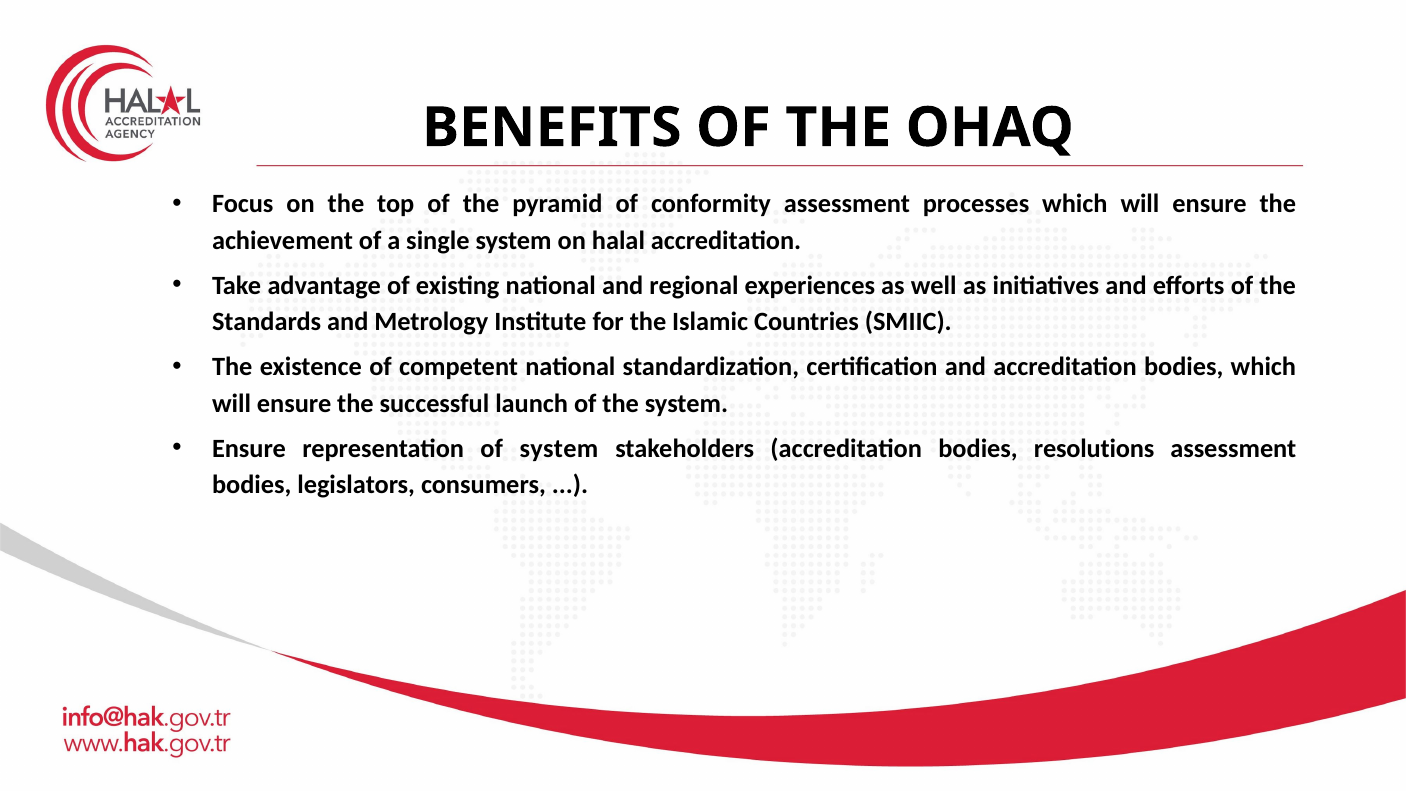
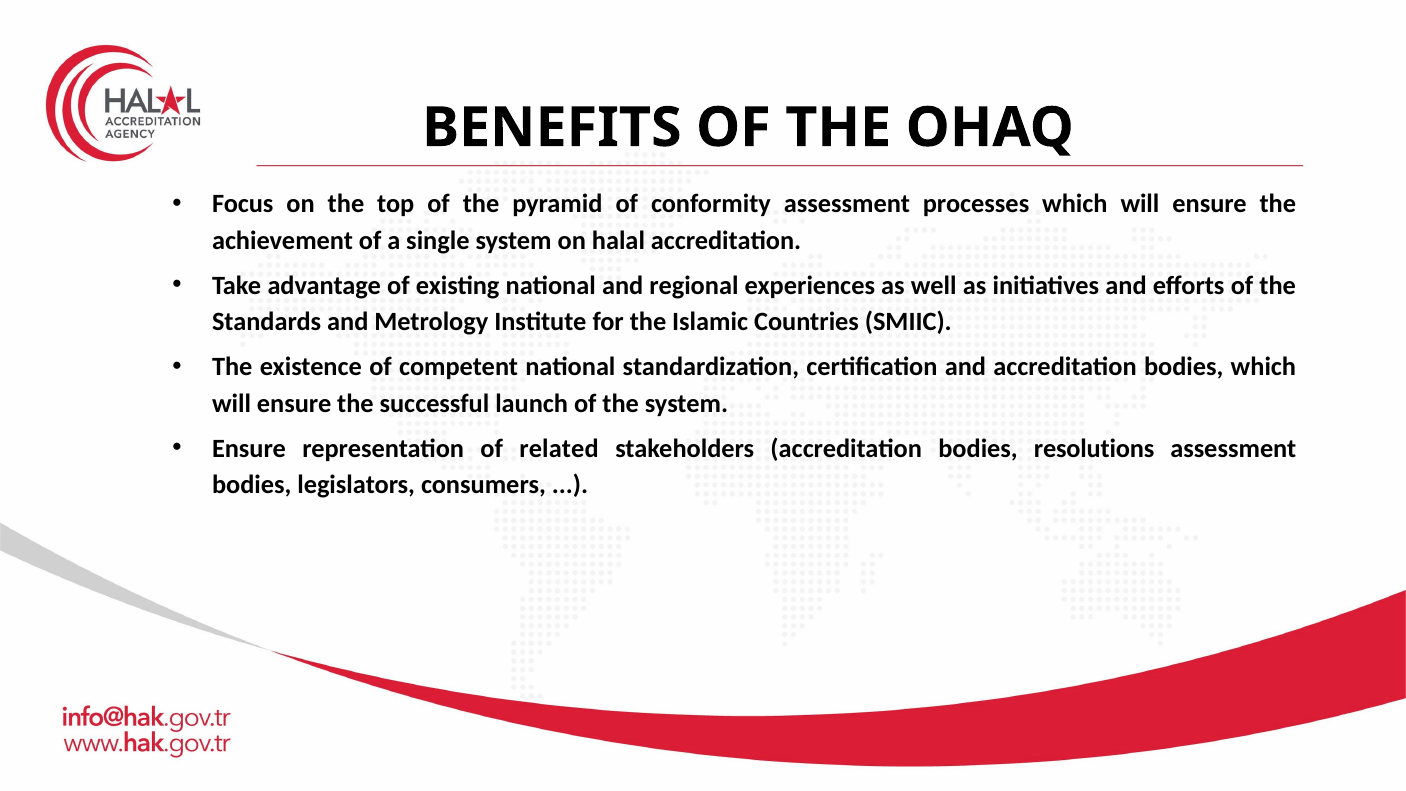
of system: system -> related (559, 449)
